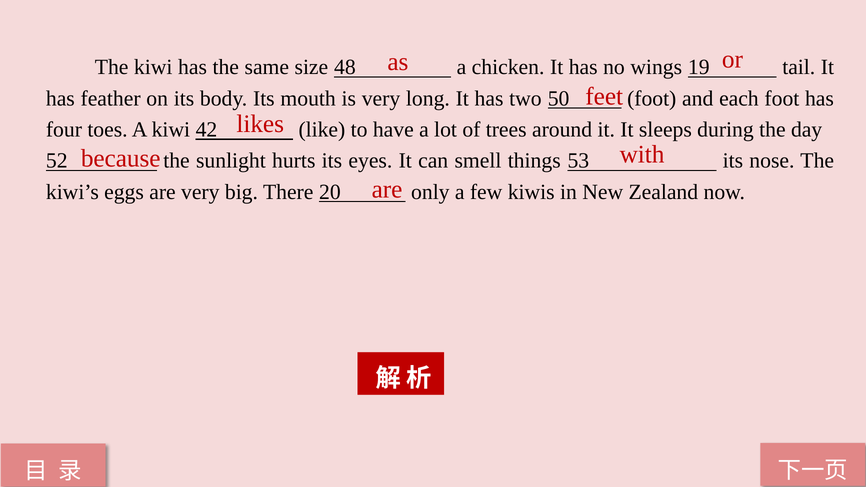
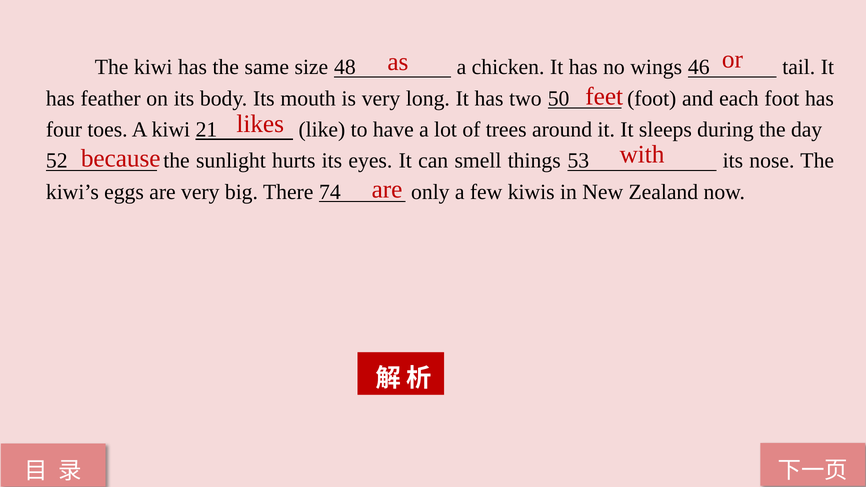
19: 19 -> 46 (699, 67)
42: 42 -> 21 (206, 130)
20: 20 -> 74 (330, 192)
